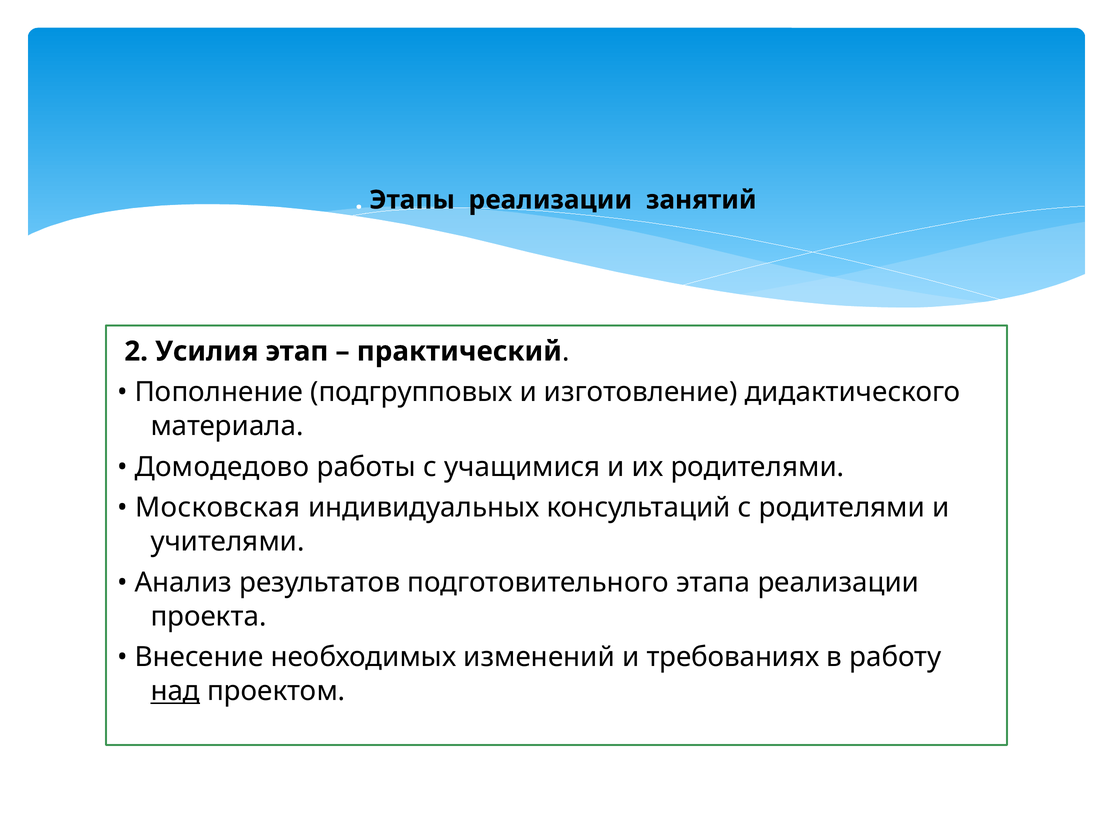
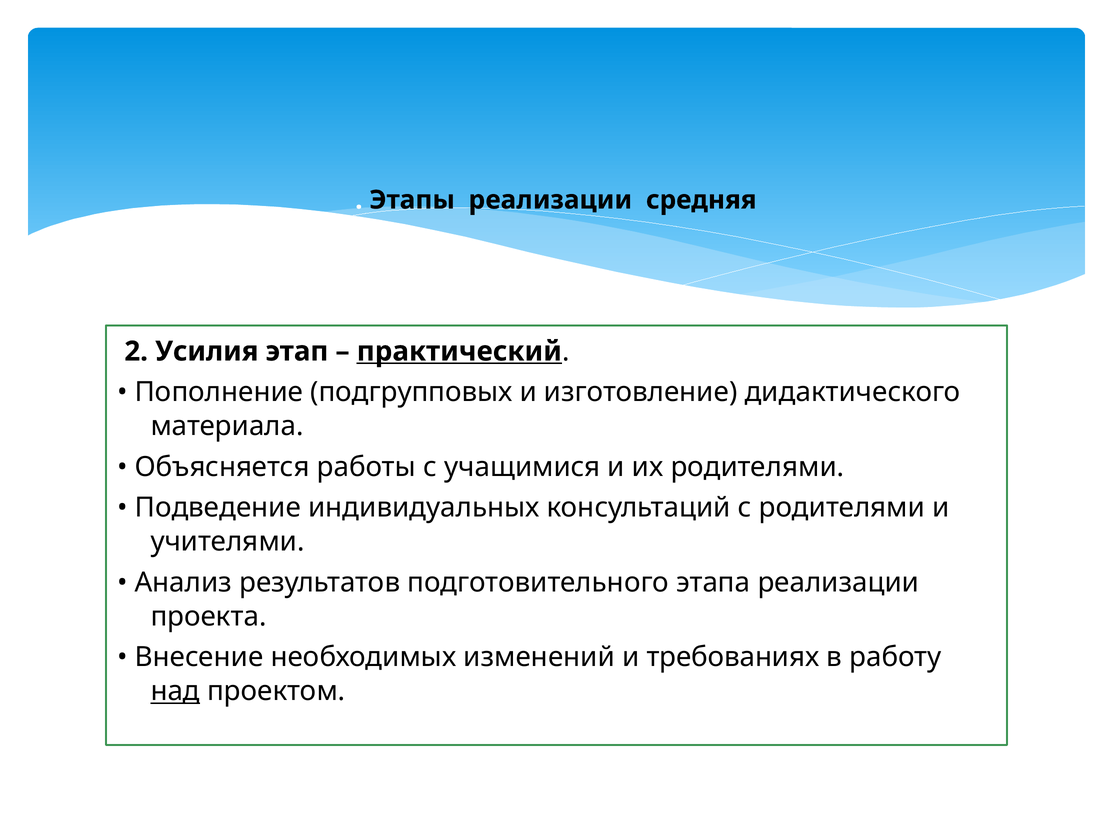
занятий: занятий -> средняя (701, 200)
практический underline: none -> present (459, 351)
Домодедово: Домодедово -> Объясняется (222, 467)
Московская: Московская -> Подведение (218, 508)
